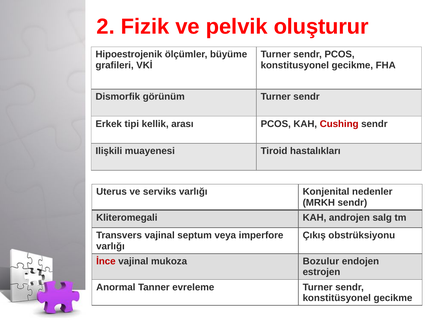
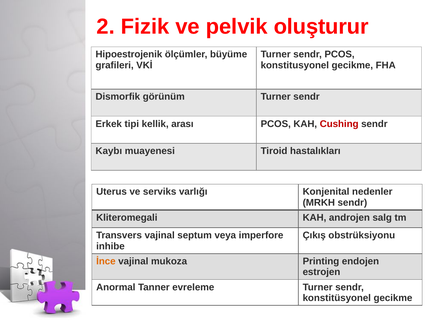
Ilişkili: Ilişkili -> Kaybı (109, 151)
varlığı: varlığı -> inhibe (110, 247)
İnce colour: red -> orange (106, 262)
Bozulur: Bozulur -> Printing (321, 262)
